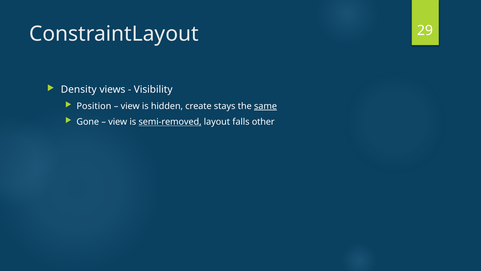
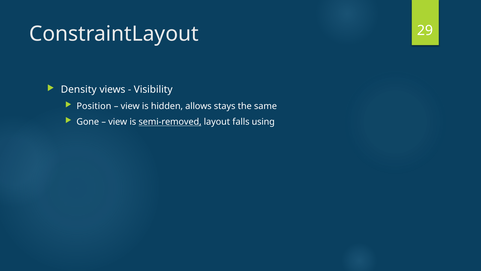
create: create -> allows (198, 106)
same underline: present -> none (265, 106)
other: other -> using (263, 122)
